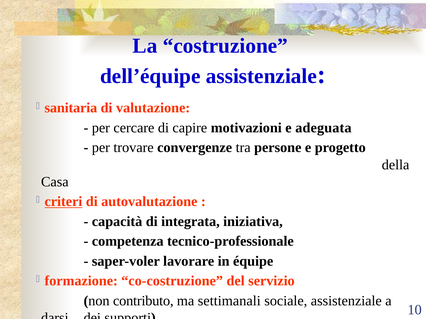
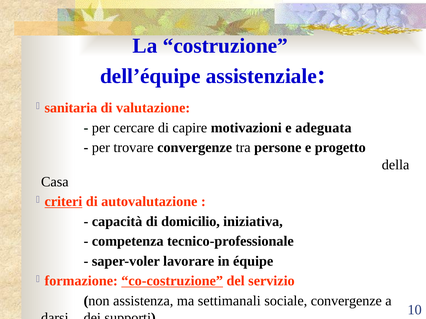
integrata: integrata -> domicilio (191, 222)
co-costruzione underline: none -> present (172, 281)
contributo: contributo -> assistenza (143, 301)
sociale assistenziale: assistenziale -> convergenze (346, 301)
